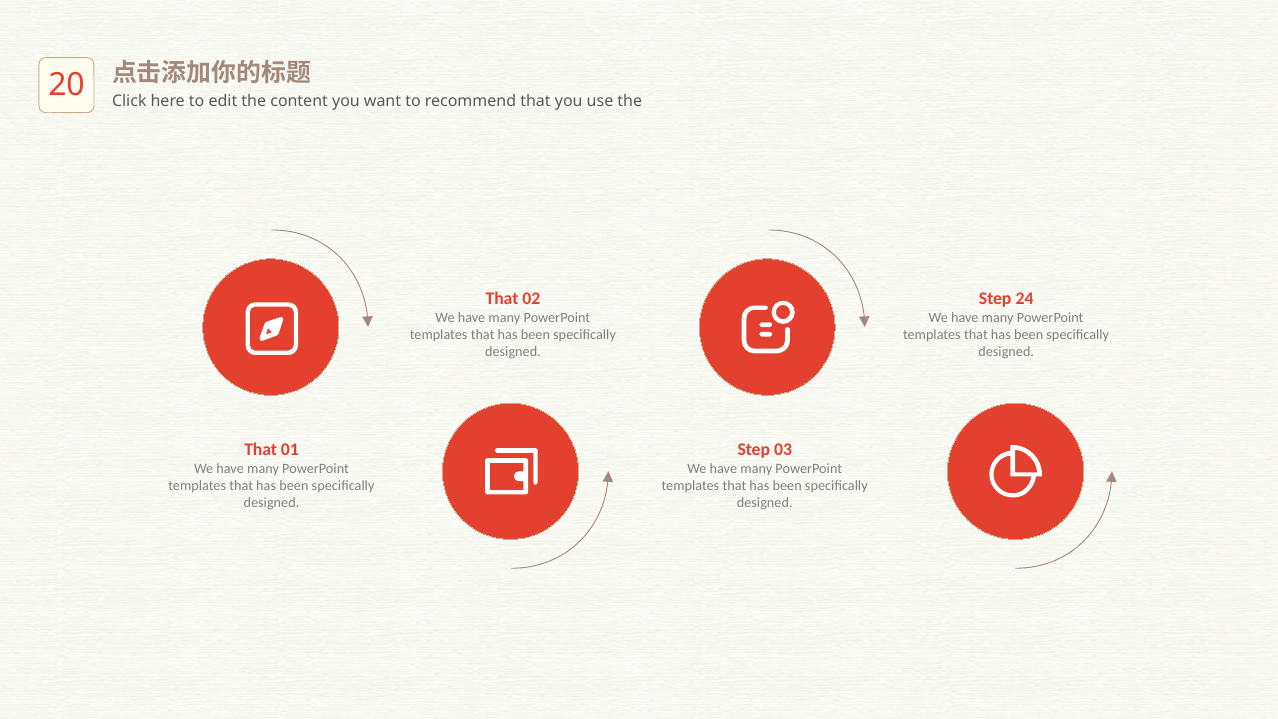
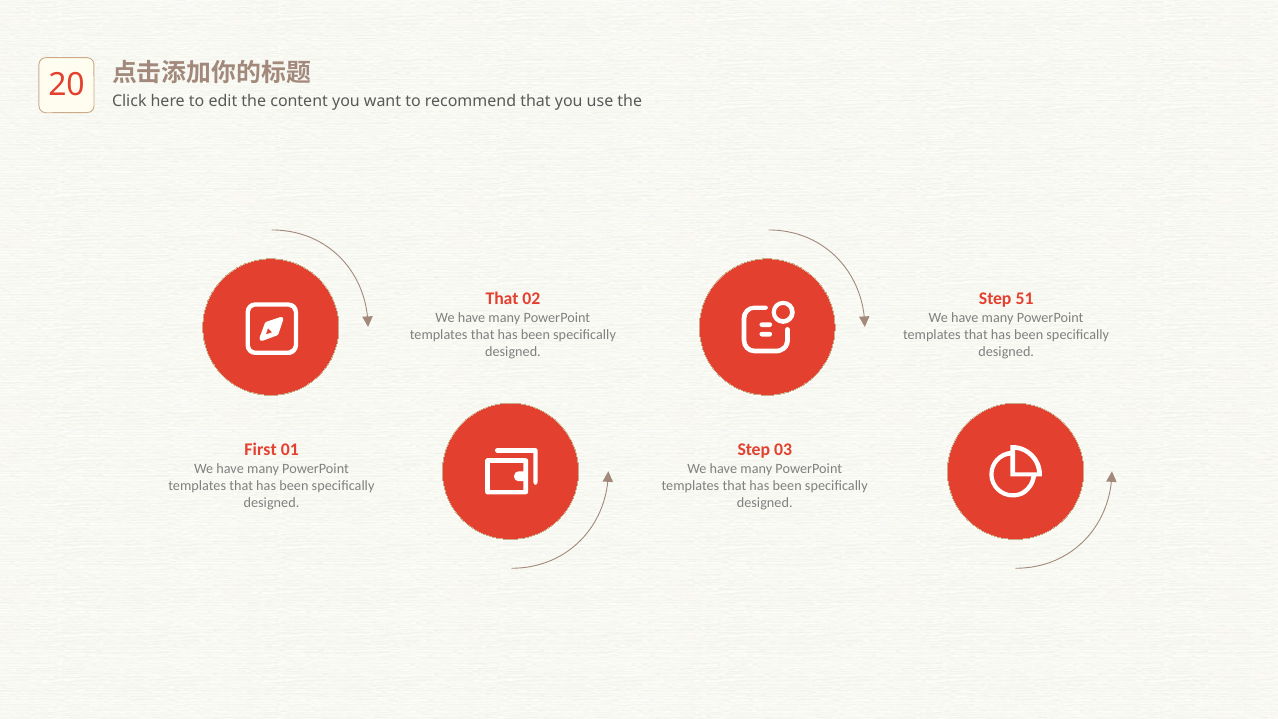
24: 24 -> 51 (1025, 299)
That: That -> First (261, 450)
